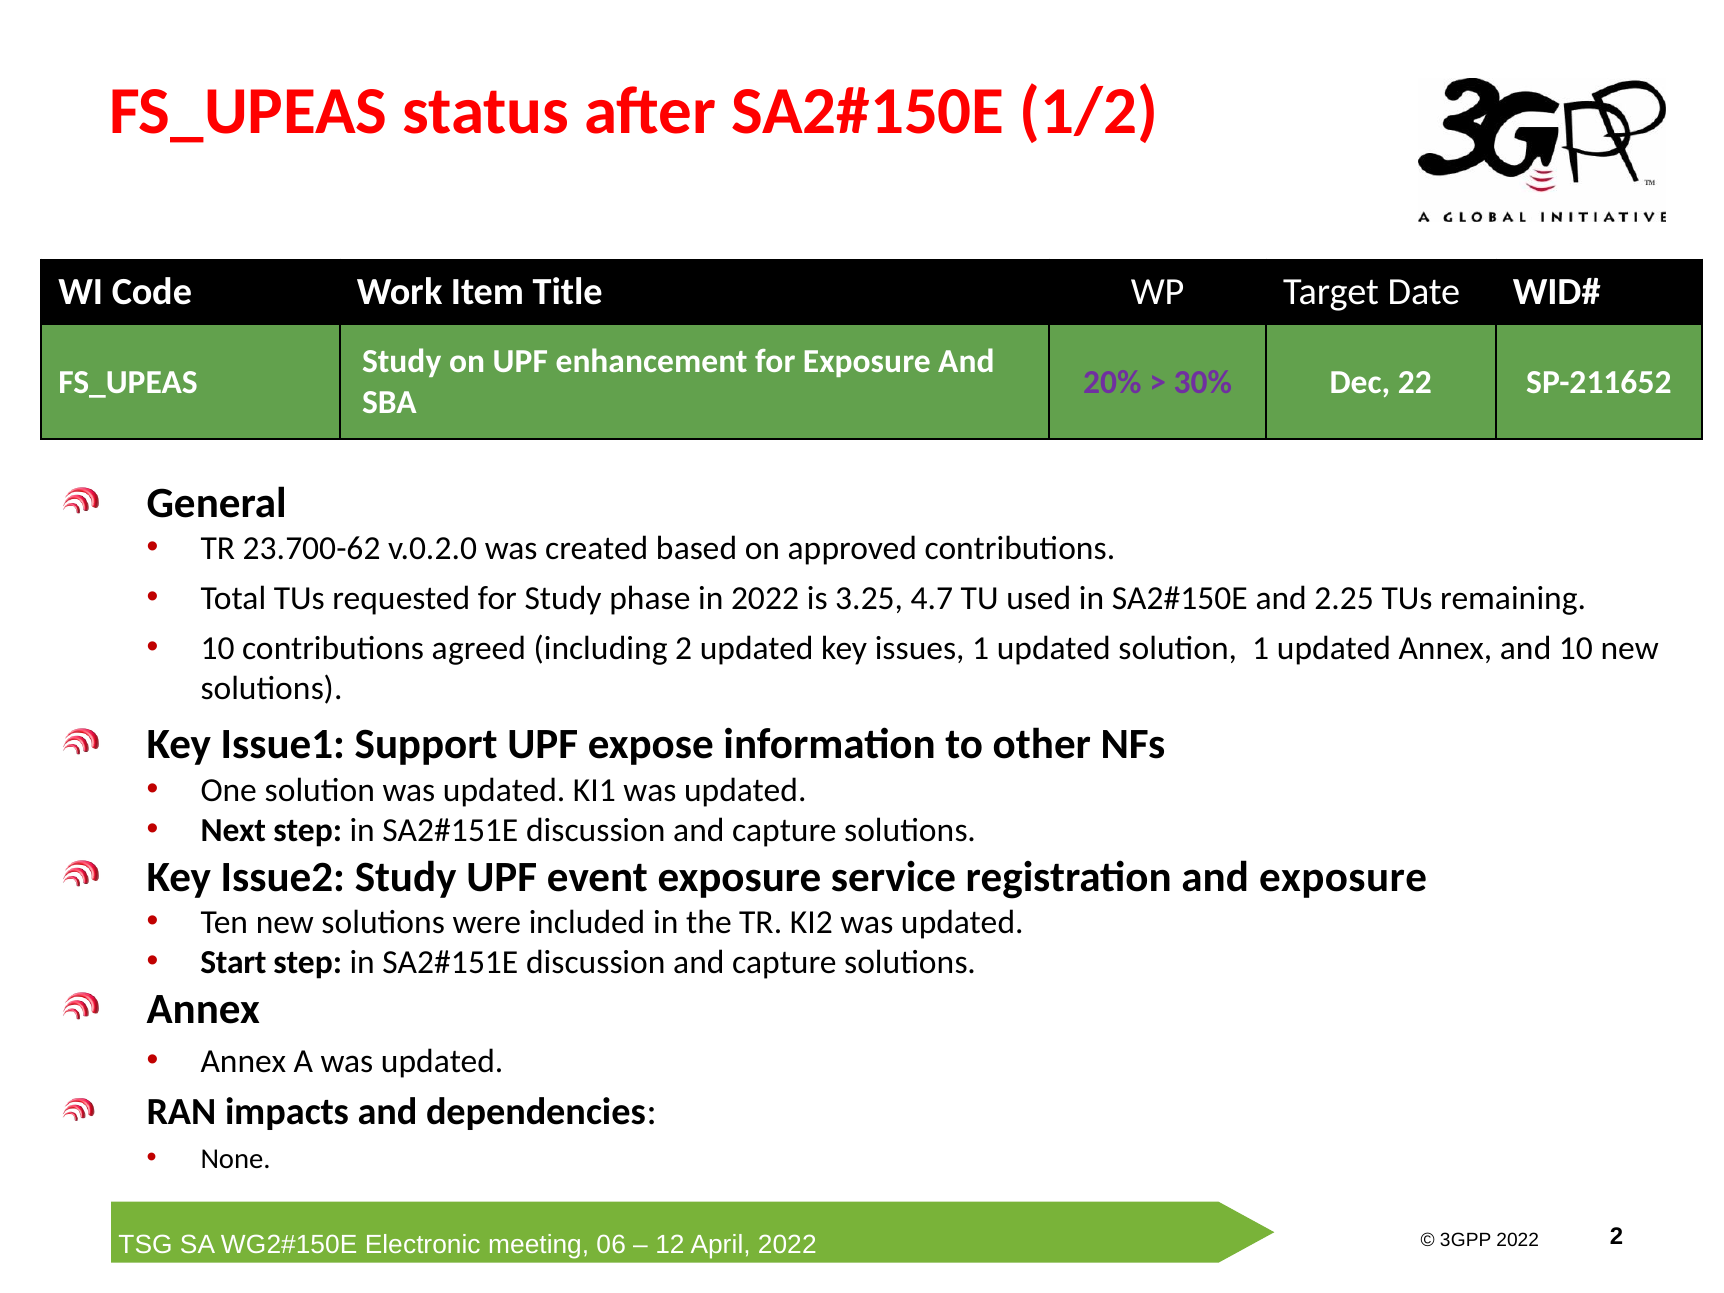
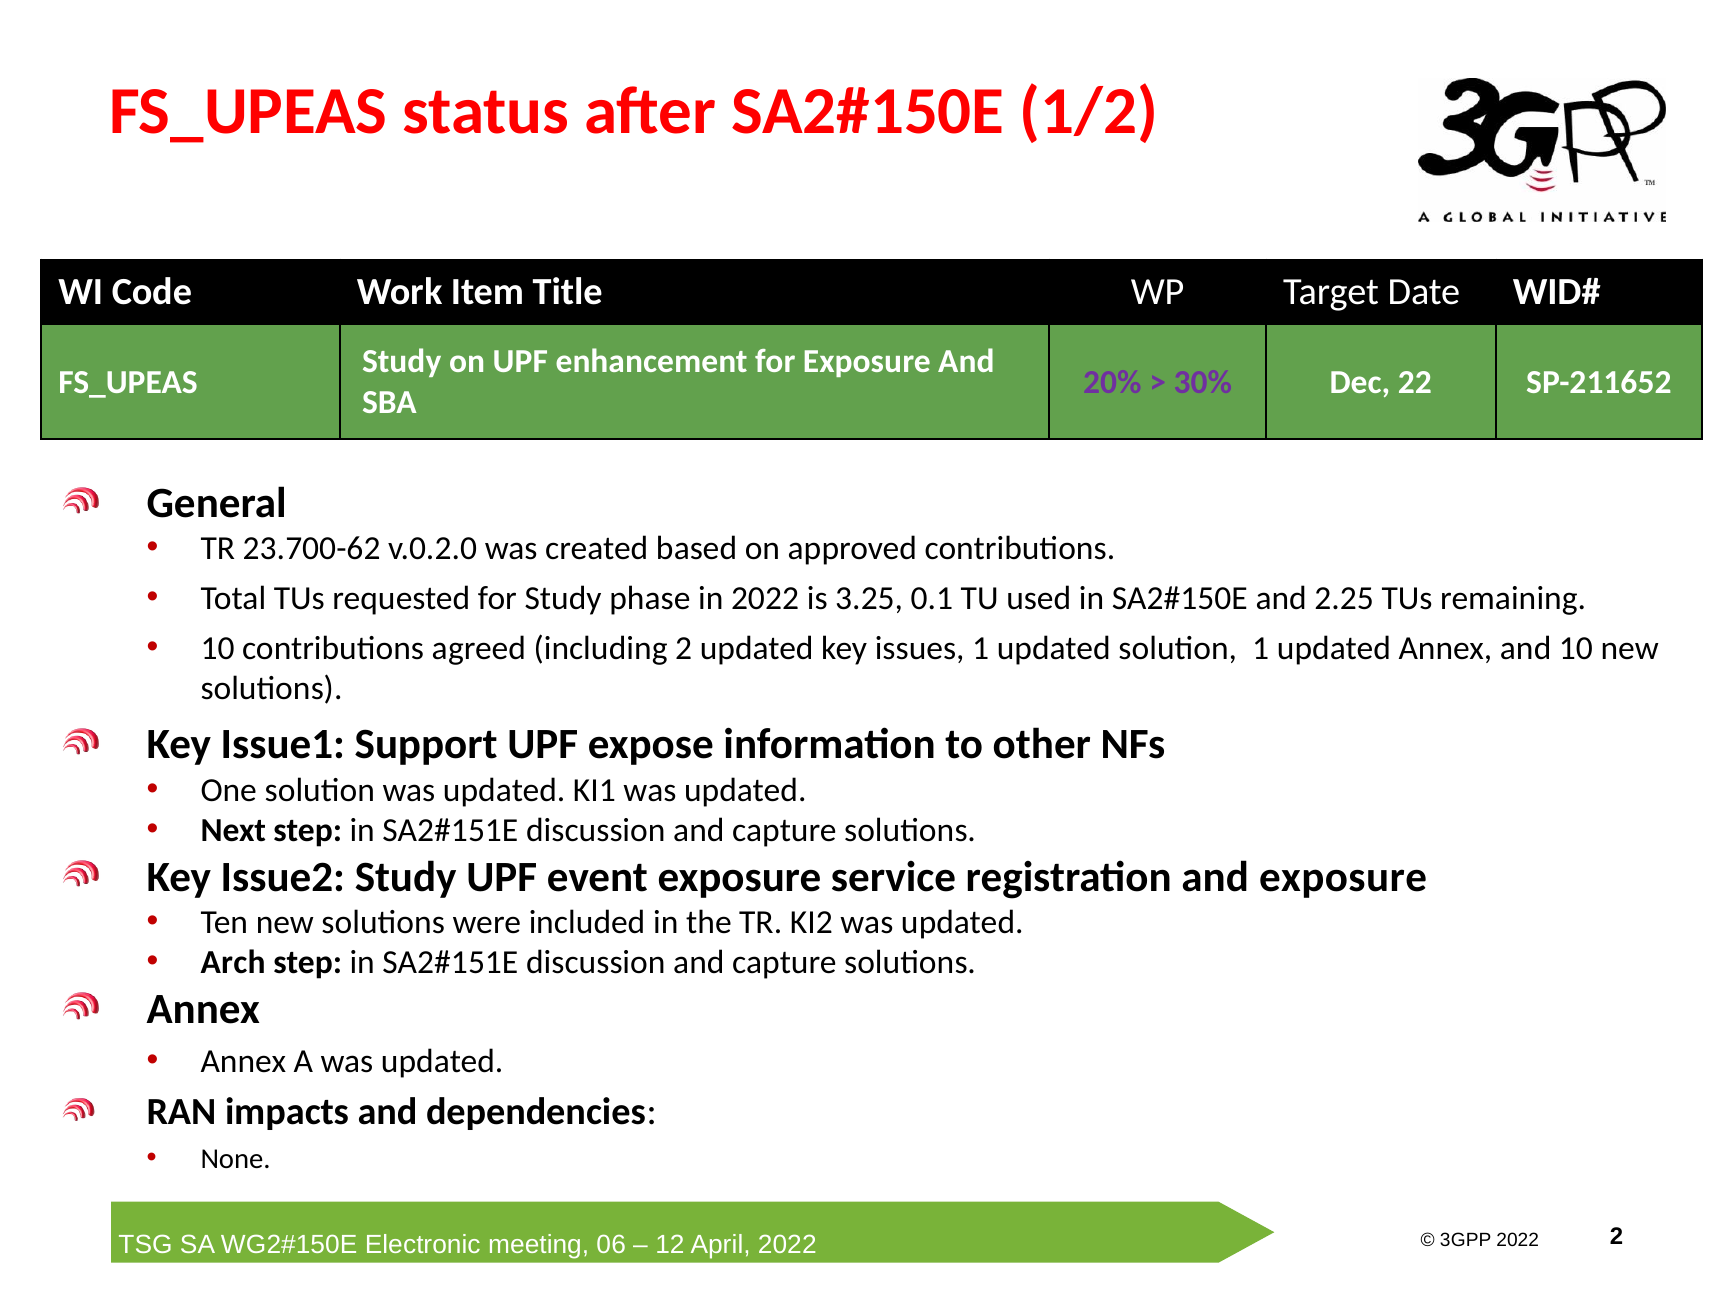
4.7: 4.7 -> 0.1 (932, 598)
Start: Start -> Arch (233, 962)
